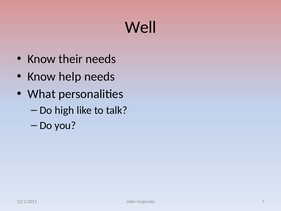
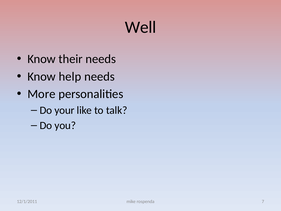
What: What -> More (41, 94)
high: high -> your (64, 110)
